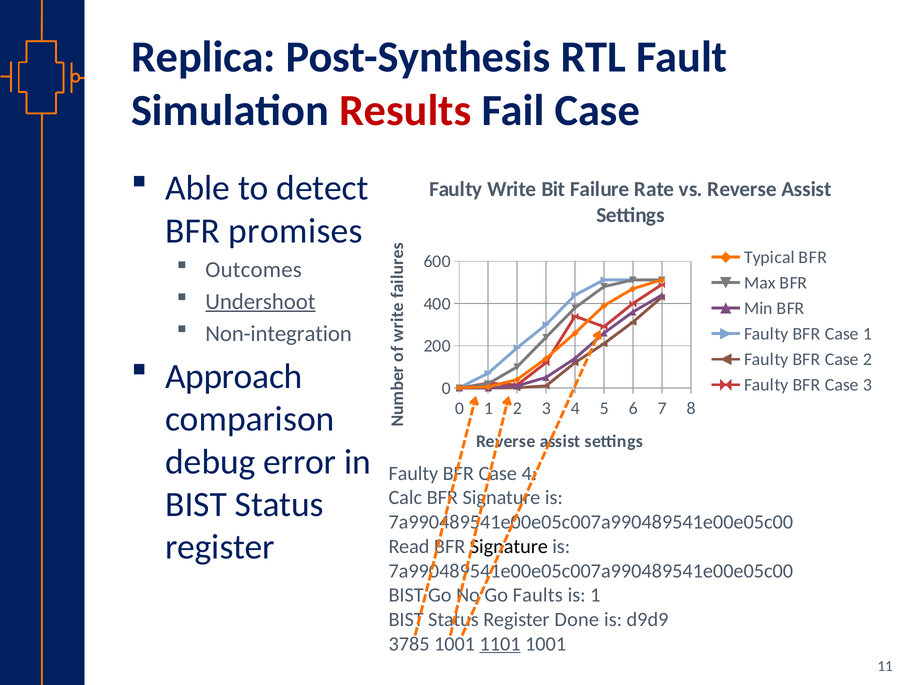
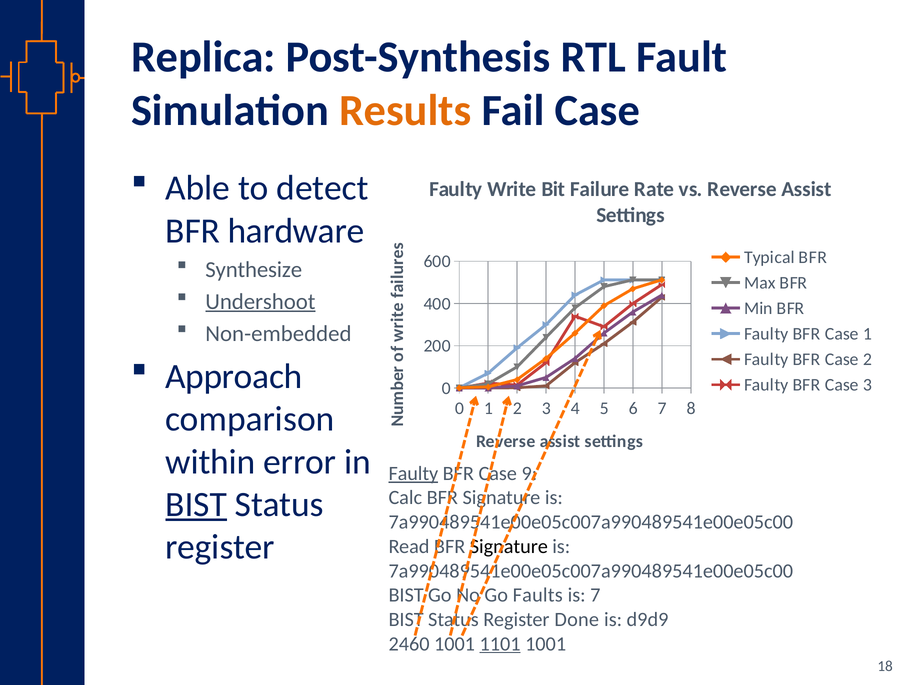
Results colour: red -> orange (405, 110)
promises: promises -> hardware (296, 231)
Outcomes: Outcomes -> Synthesize (254, 270)
Non-integration: Non-integration -> Non-embedded (278, 334)
debug: debug -> within (210, 462)
Faulty underline: none -> present (413, 474)
Case 4: 4 -> 9 (529, 474)
BIST underline: none -> present (196, 505)
is 1: 1 -> 7 (595, 596)
3785: 3785 -> 2460 (409, 644)
11: 11 -> 18 (885, 667)
